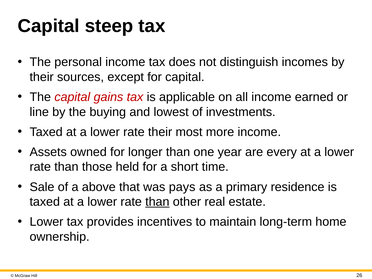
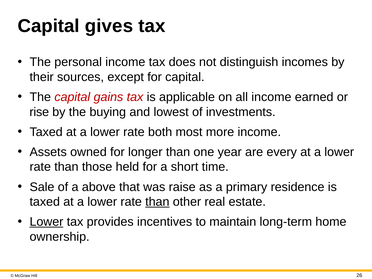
steep: steep -> gives (109, 26)
line: line -> rise (39, 112)
rate their: their -> both (160, 132)
pays: pays -> raise (182, 187)
Lower underline: none -> present (46, 222)
